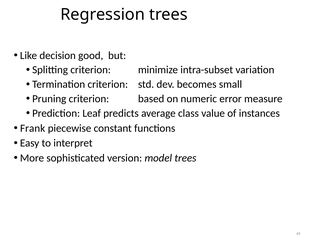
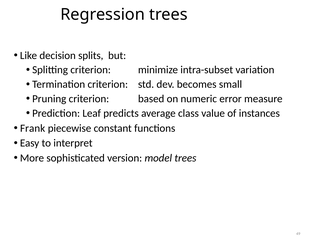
good: good -> splits (91, 55)
